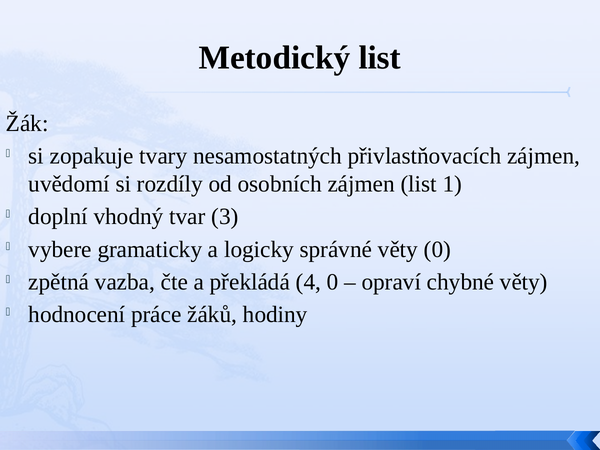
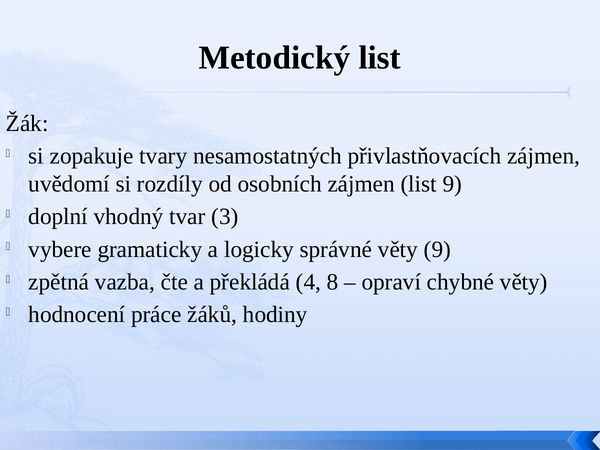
list 1: 1 -> 9 (452, 184)
věty 0: 0 -> 9 (437, 249)
4 0: 0 -> 8 (333, 282)
